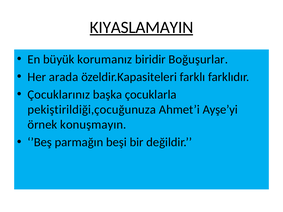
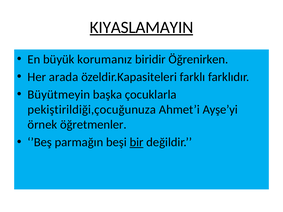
Boğuşurlar: Boğuşurlar -> Öğrenirken (198, 59)
Çocuklarınız: Çocuklarınız -> Büyütmeyin (59, 95)
konuşmayın: konuşmayın -> öğretmenler (93, 125)
bir underline: none -> present (137, 142)
